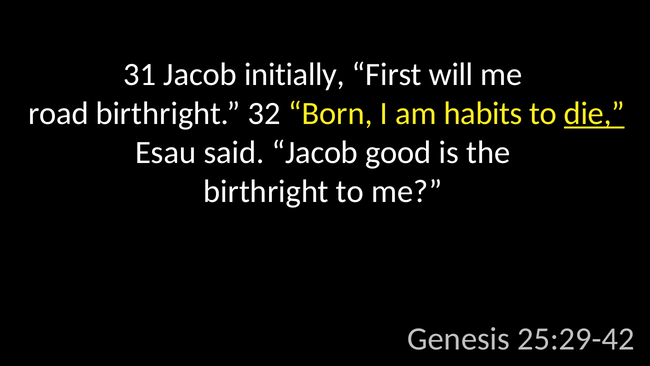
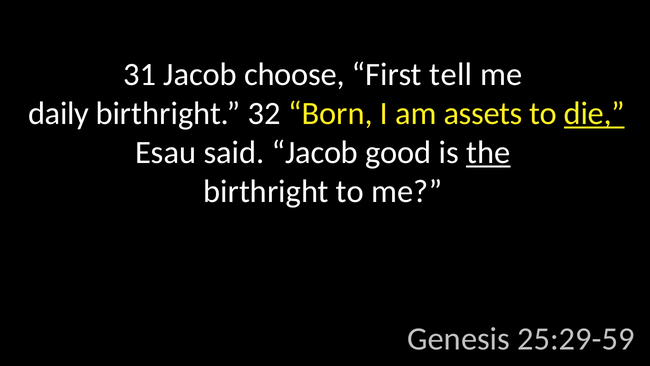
initially: initially -> choose (294, 74)
will: will -> tell (451, 74)
road: road -> daily (59, 113)
habits: habits -> assets (483, 113)
the underline: none -> present (488, 152)
25:29-42: 25:29-42 -> 25:29-59 (576, 339)
